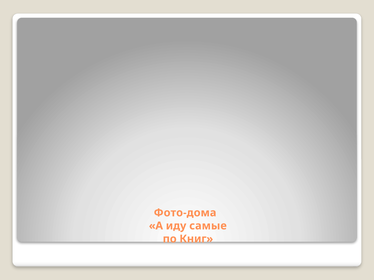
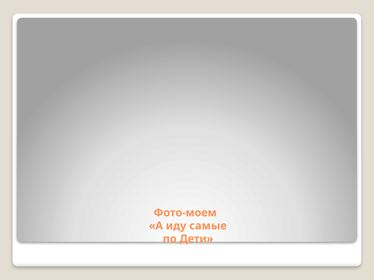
Фото-дома: Фото-дома -> Фото-моем (185, 213)
Книг: Книг -> Дети (196, 239)
